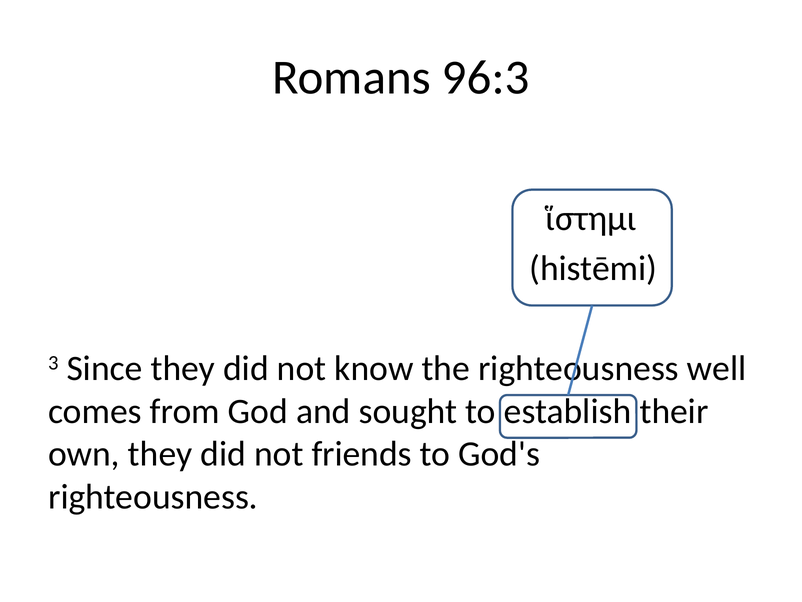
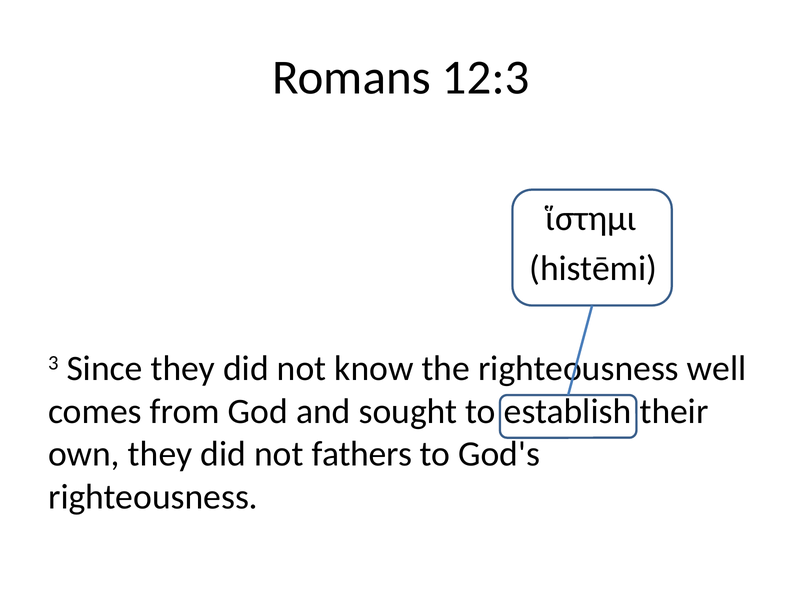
96:3: 96:3 -> 12:3 (486, 78)
friends: friends -> fathers (362, 454)
